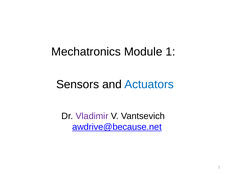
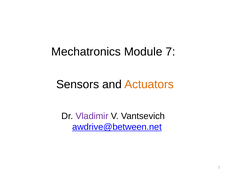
Module 1: 1 -> 7 (171, 52)
Actuators colour: blue -> orange (149, 85)
awdrive@because.net: awdrive@because.net -> awdrive@between.net (117, 127)
